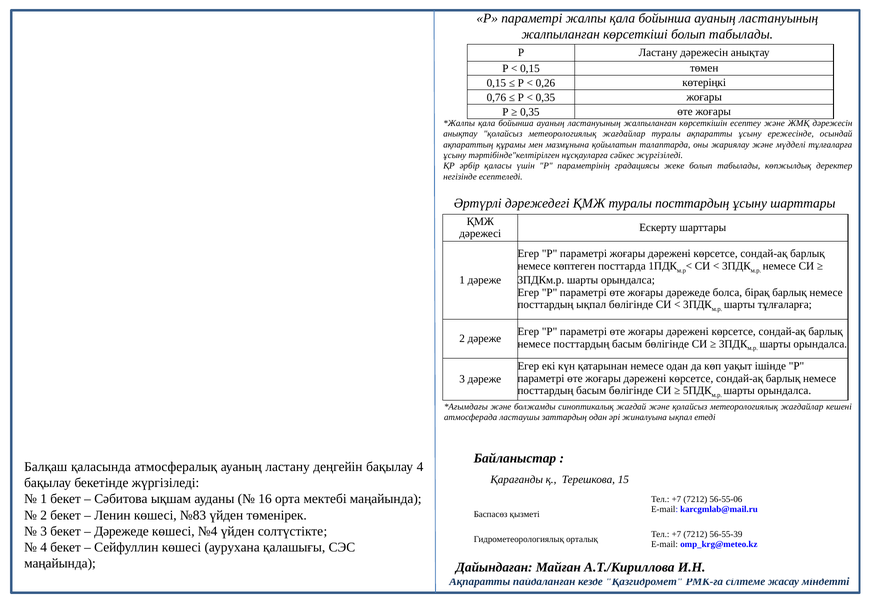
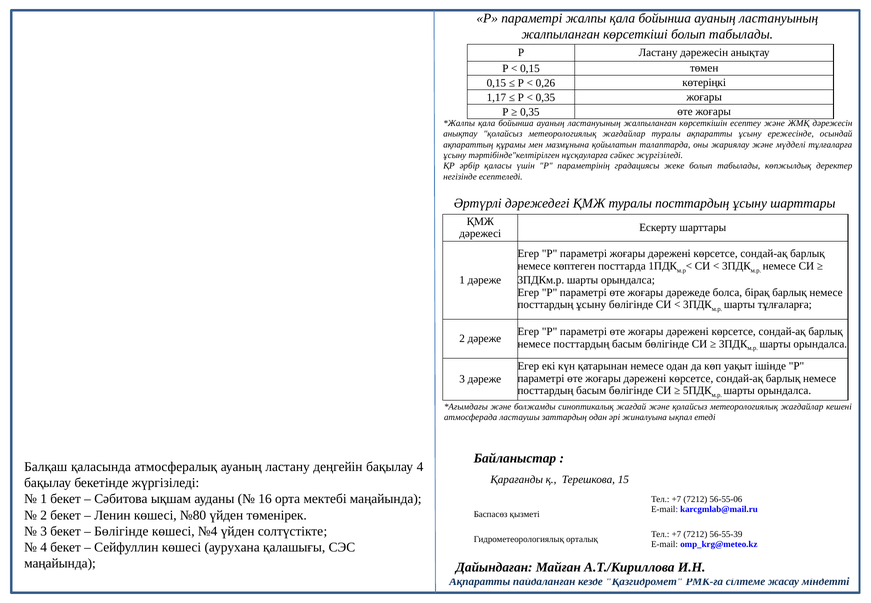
0,76: 0,76 -> 1,17 (496, 97)
ықпал: ықпал -> ұсыну (591, 305)
№83: №83 -> №80 (193, 515)
Дәрежеде: Дәрежеде -> Бөлігінде (121, 531)
